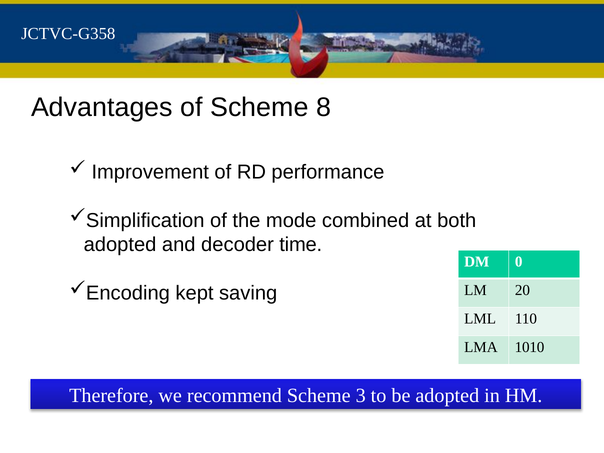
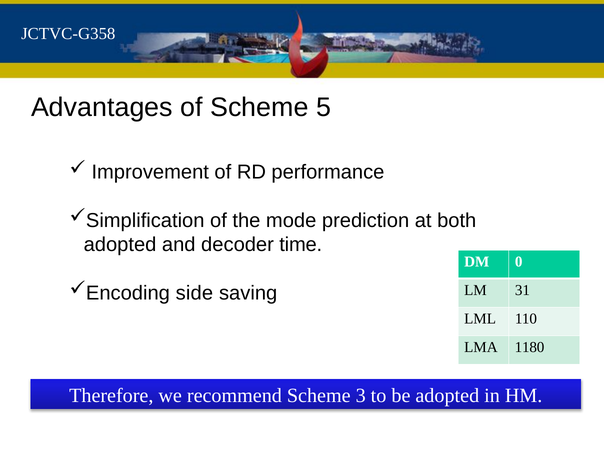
8: 8 -> 5 (324, 108)
combined: combined -> prediction (366, 220)
kept: kept -> side (194, 293)
20: 20 -> 31 (522, 290)
1010: 1010 -> 1180 (530, 347)
